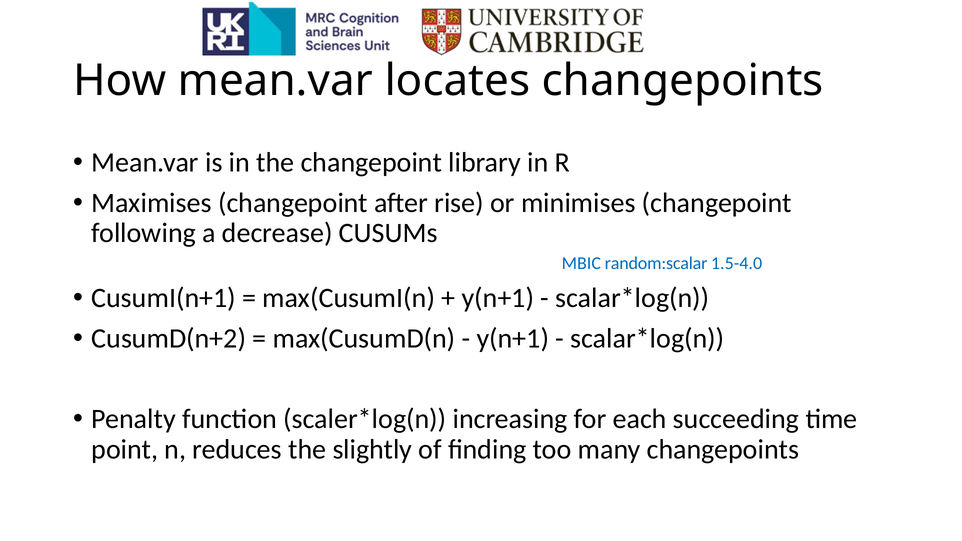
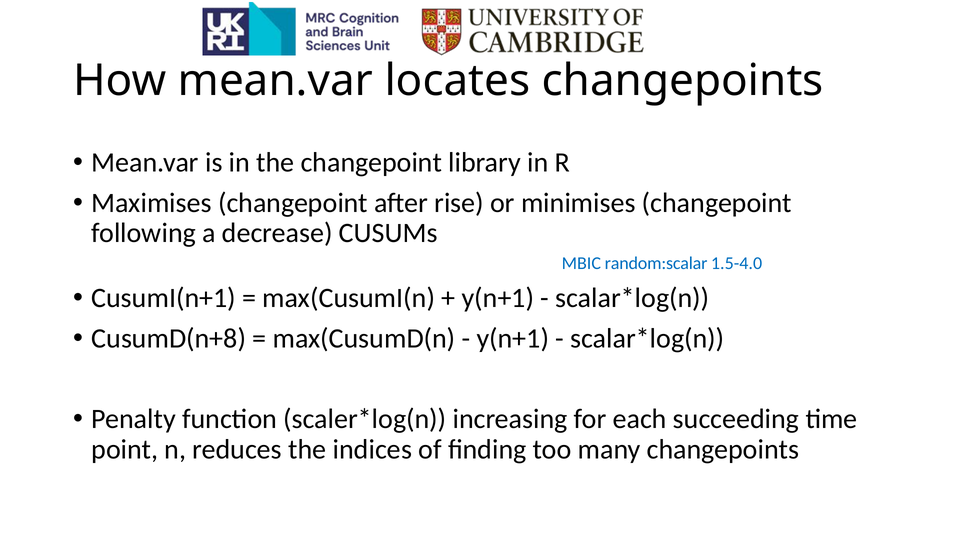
CusumD(n+2: CusumD(n+2 -> CusumD(n+8 (169, 338)
slightly: slightly -> indices (372, 449)
